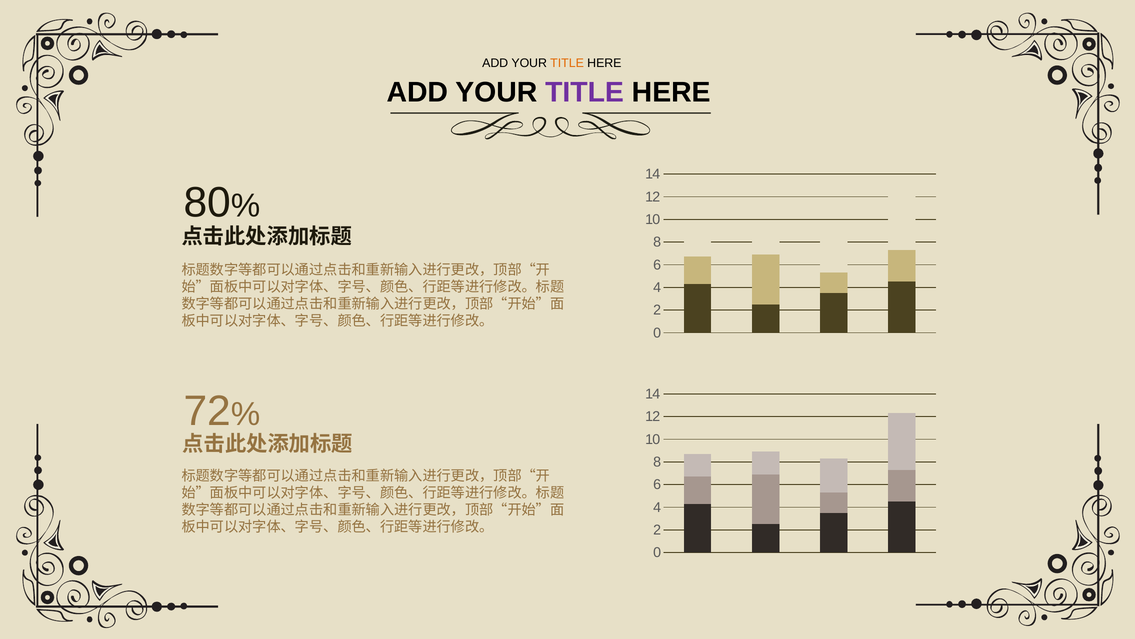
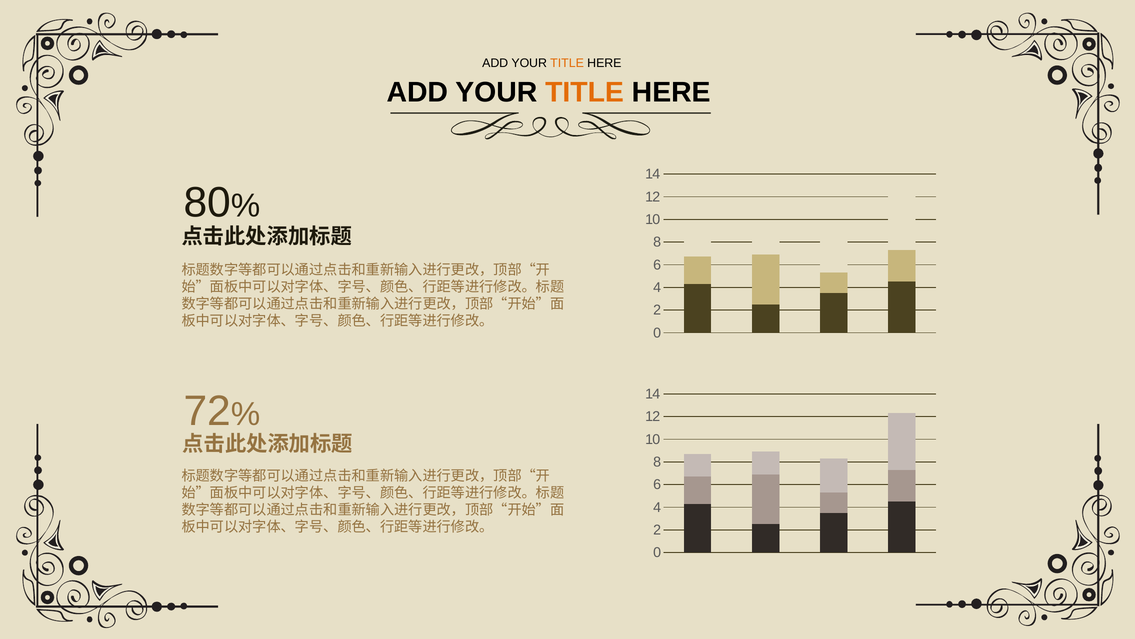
TITLE colour: purple -> orange (584, 92)
